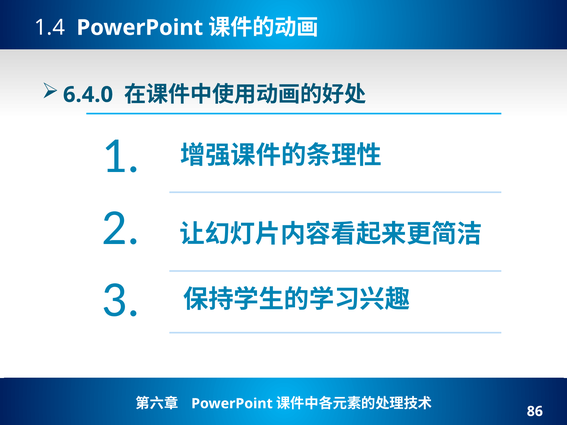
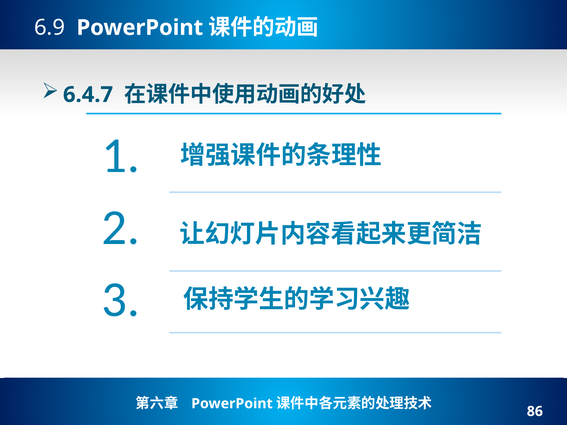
1.4: 1.4 -> 6.9 (50, 28)
6.4.0: 6.4.0 -> 6.4.7 (88, 95)
